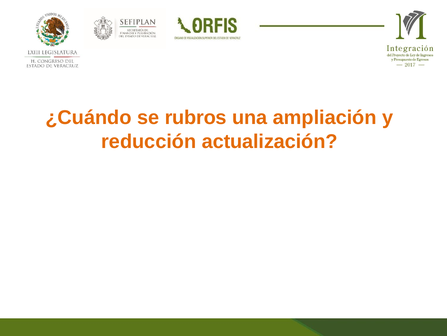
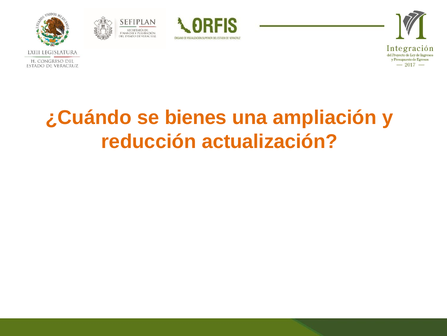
rubros: rubros -> bienes (196, 117)
